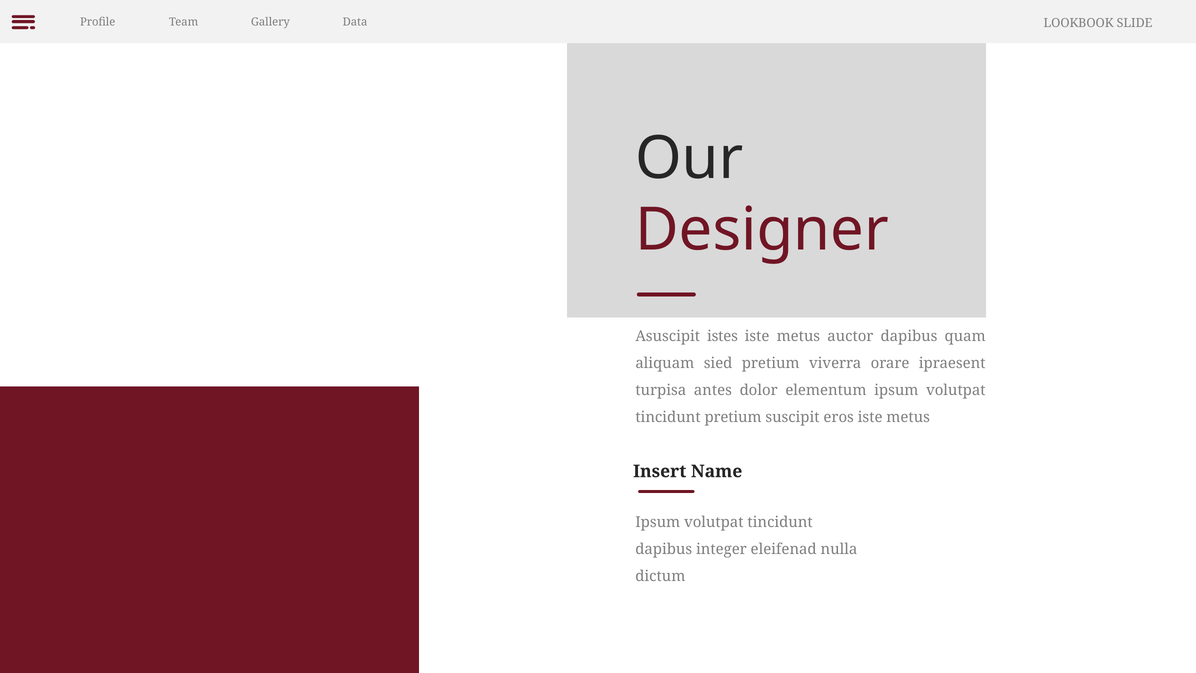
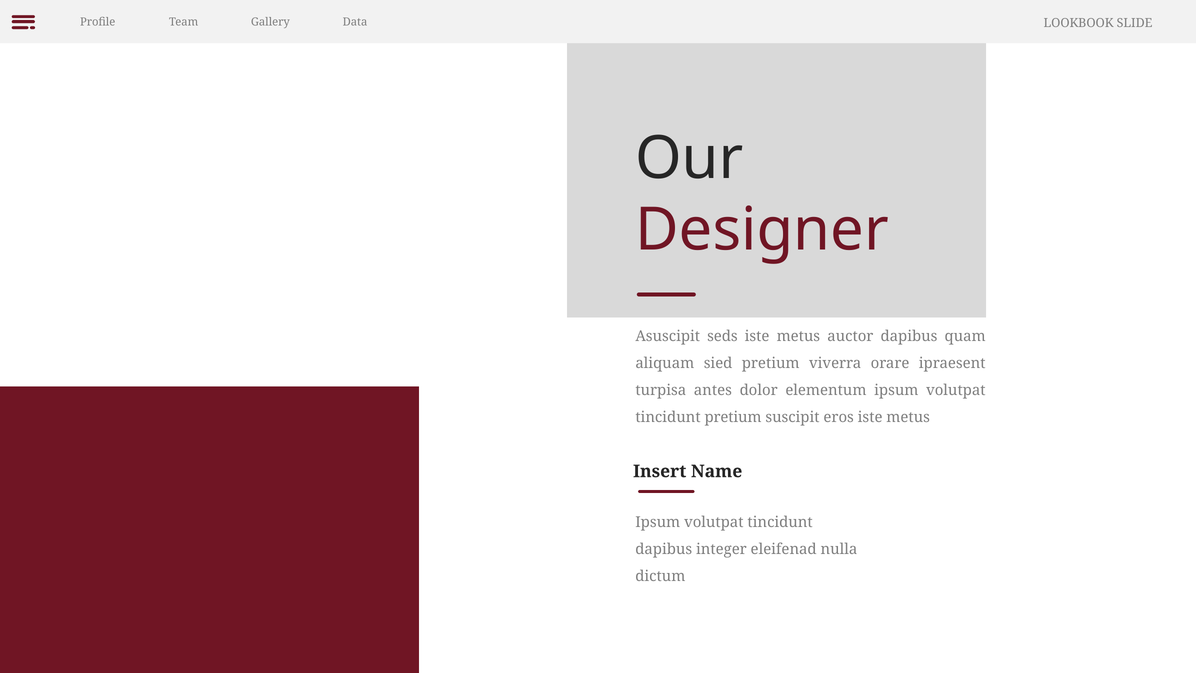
istes: istes -> seds (722, 336)
